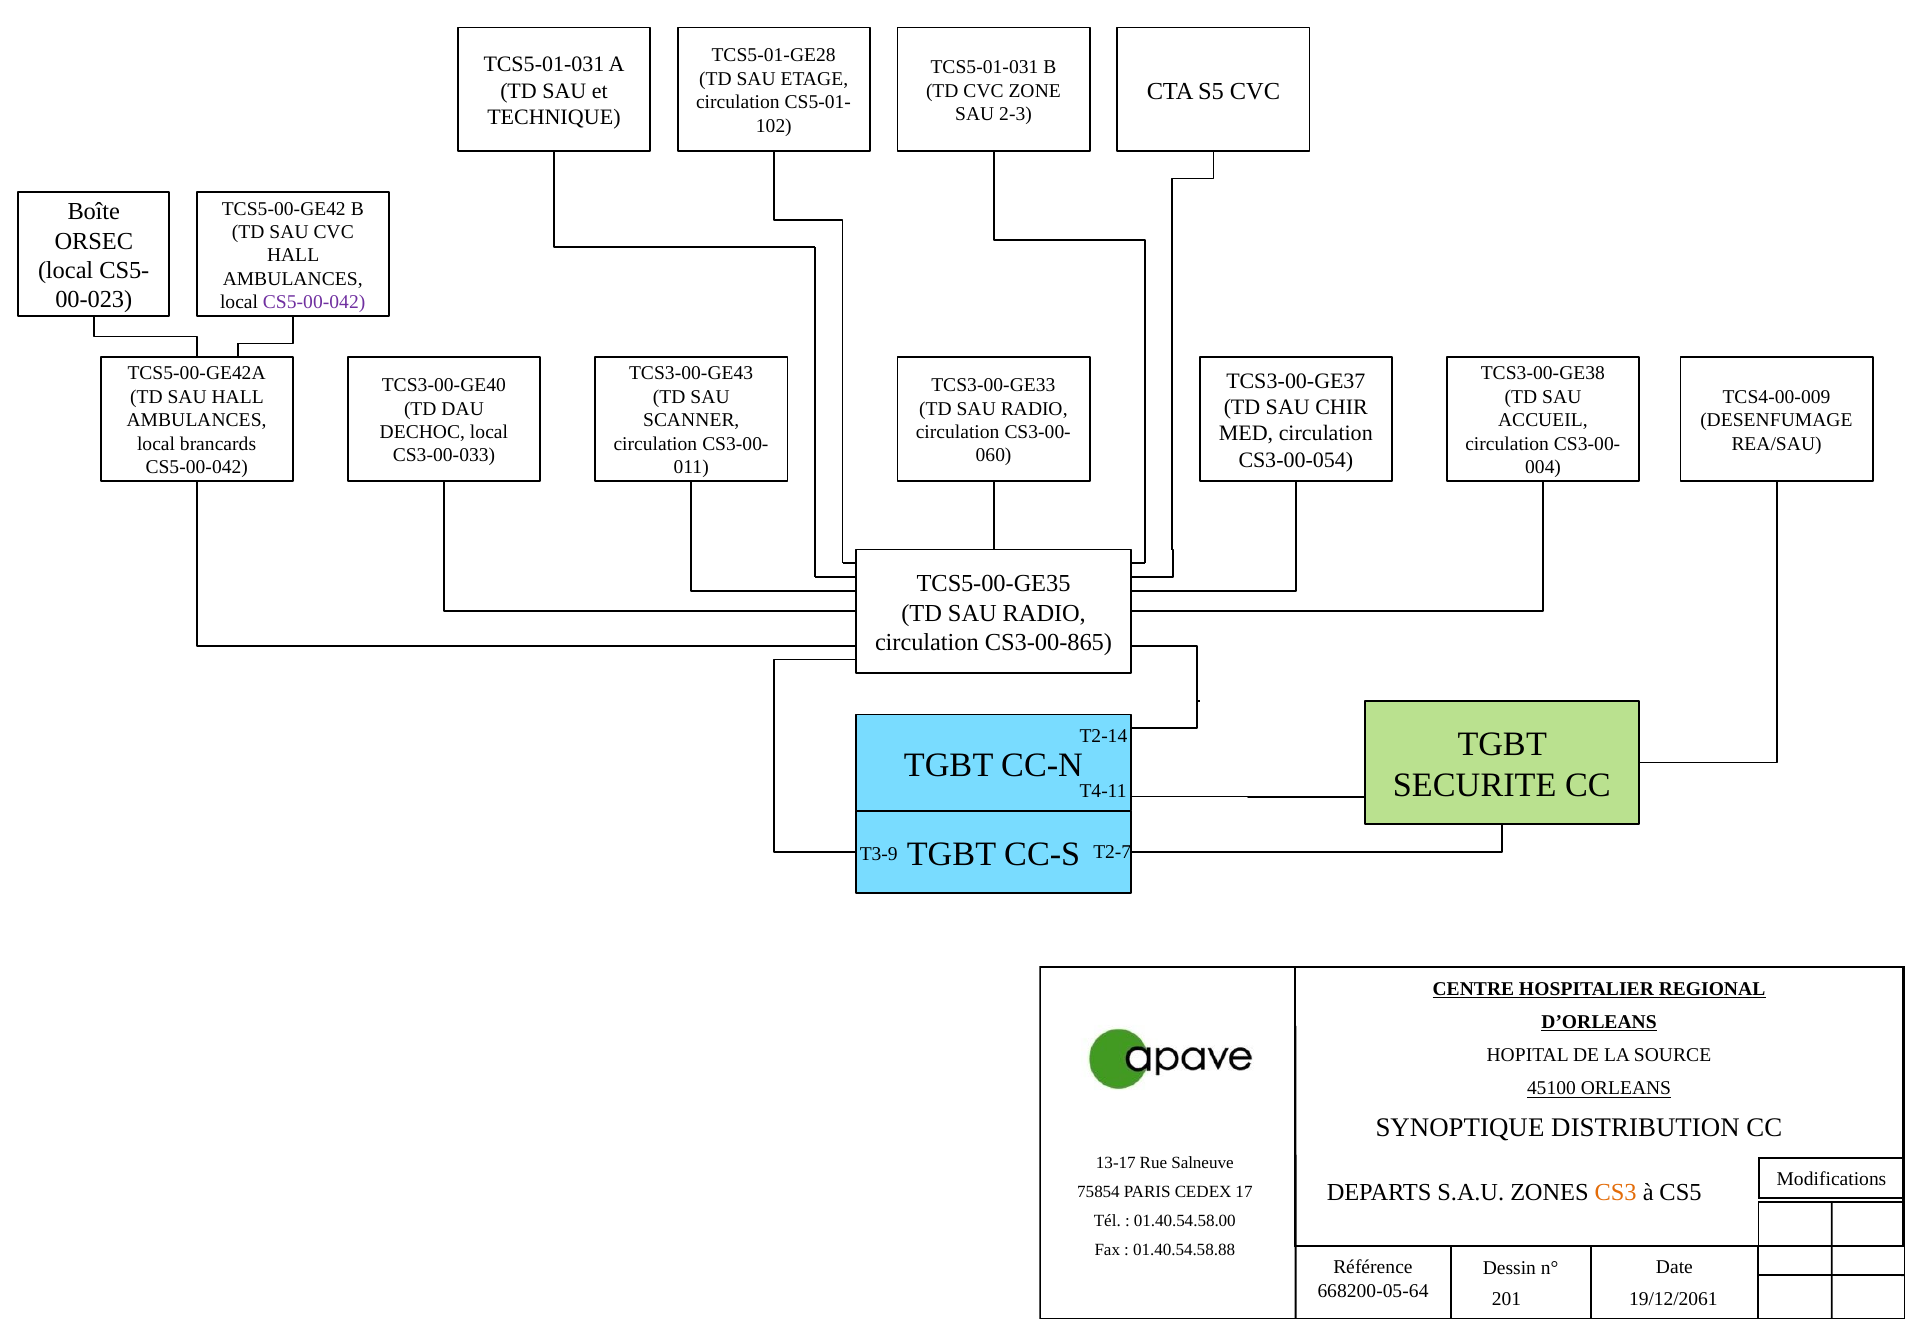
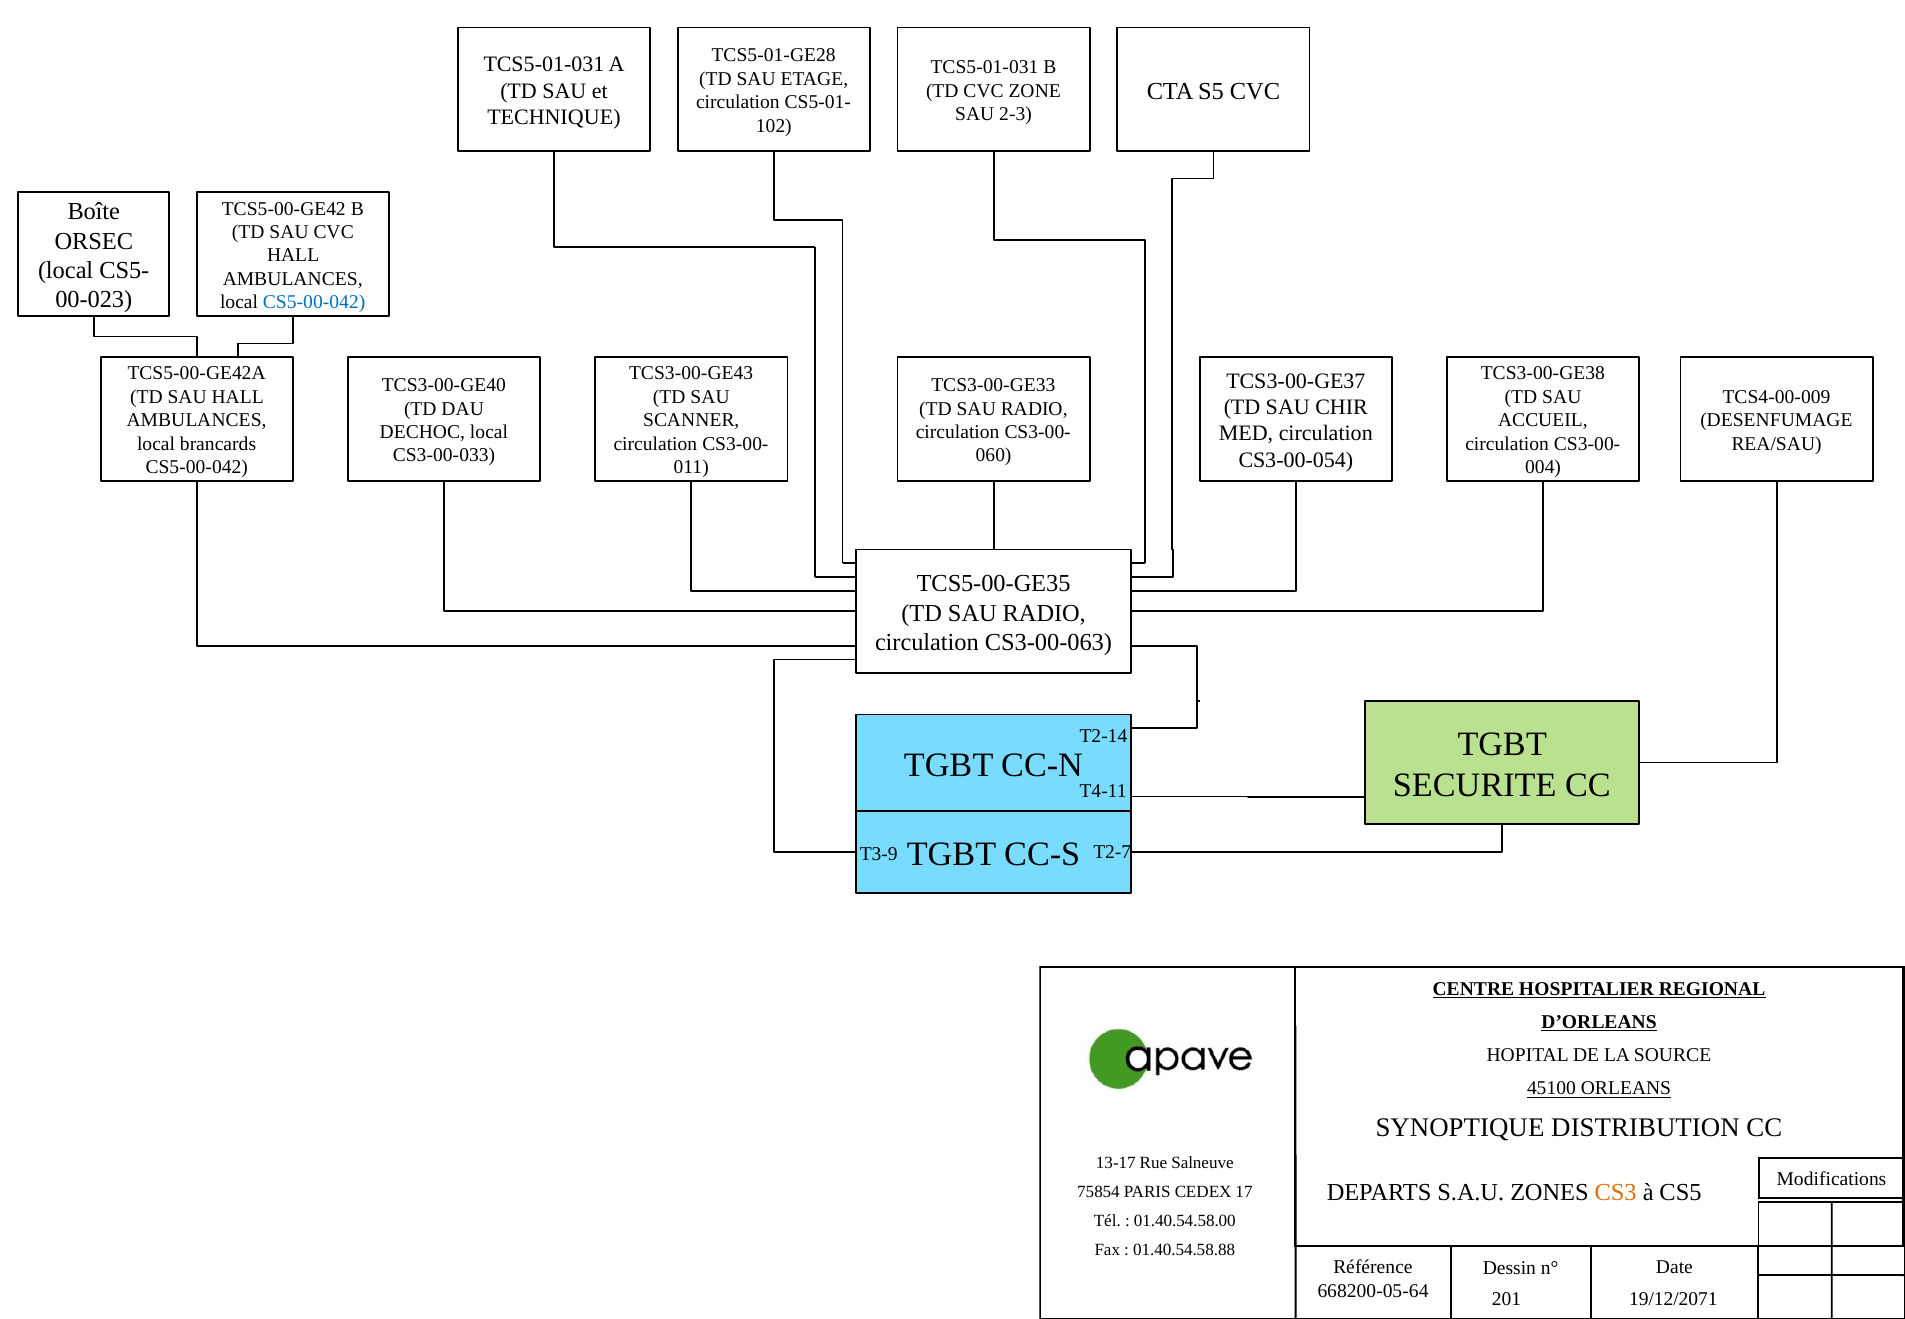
CS5-00-042 colour: purple -> blue (314, 302)
CS3-00-865: CS3-00-865 -> CS3-00-063 (1048, 642)
19/12/2061: 19/12/2061 -> 19/12/2071 (1673, 1299)
